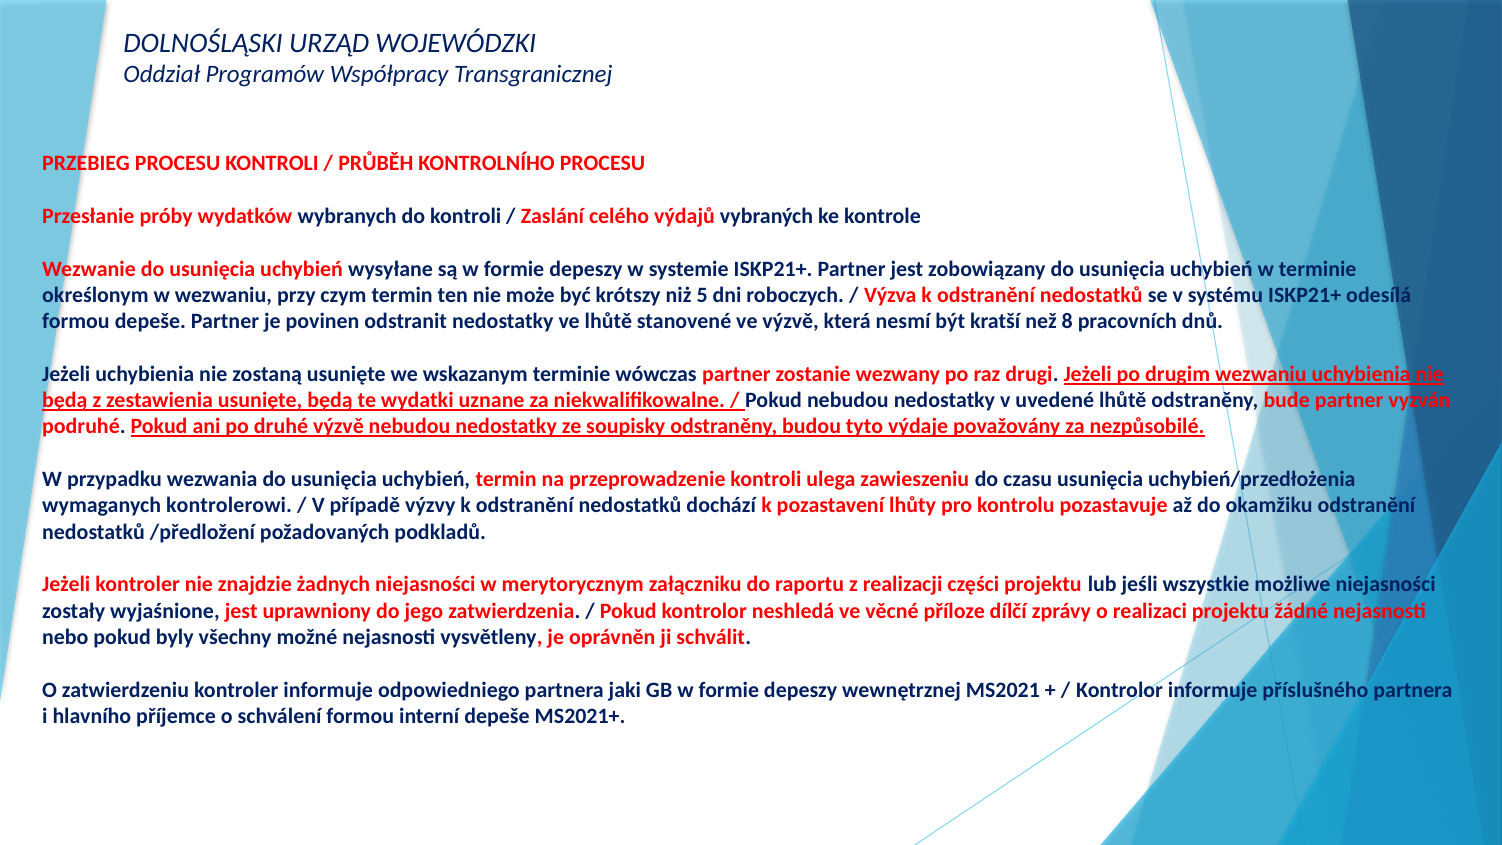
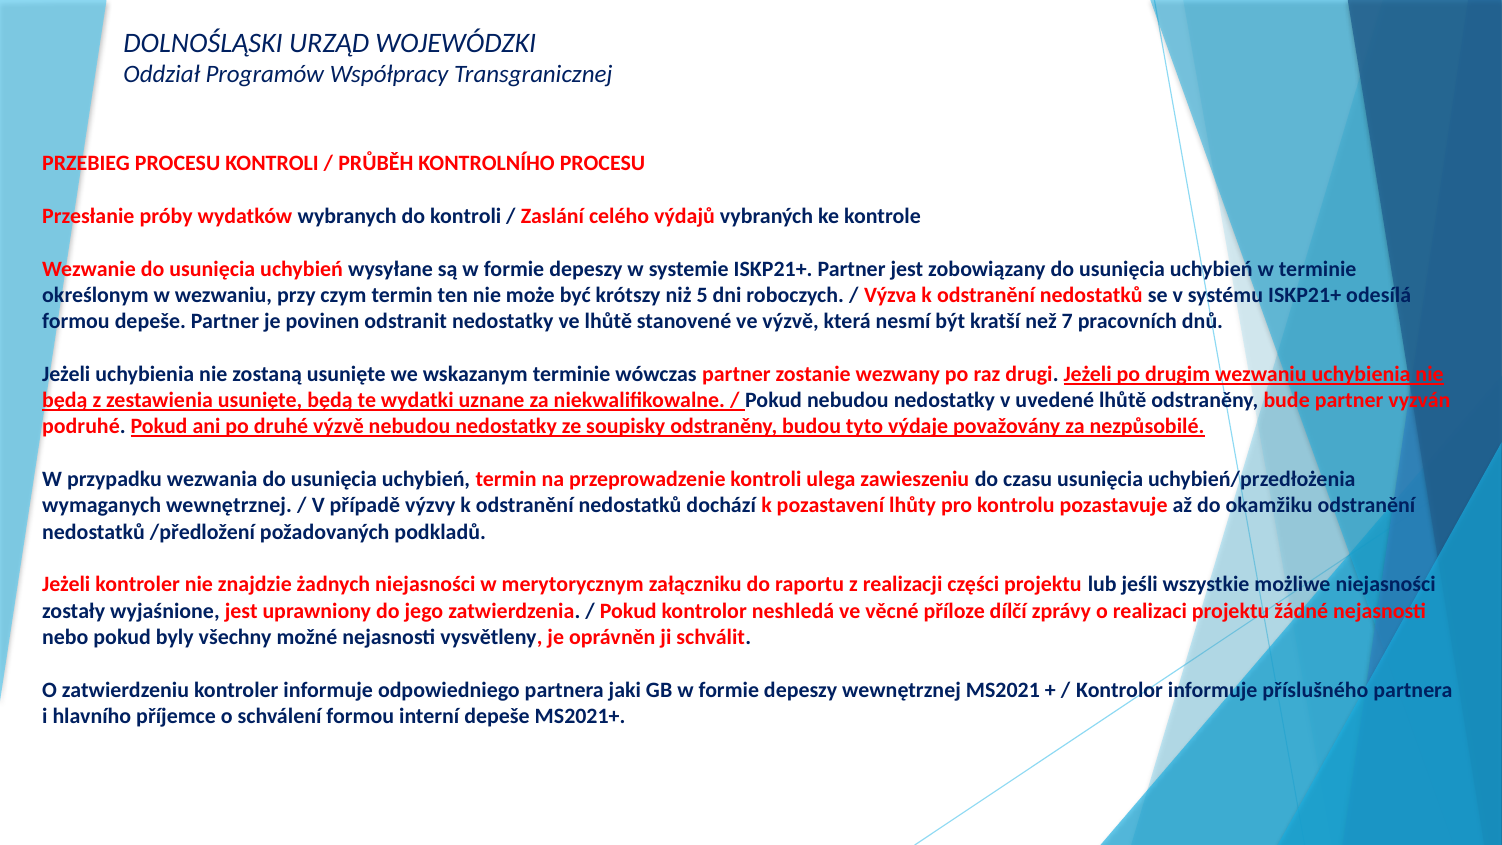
8: 8 -> 7 (1067, 321)
wymaganych kontrolerowi: kontrolerowi -> wewnętrznej (229, 506)
